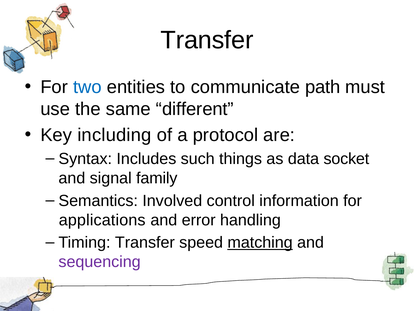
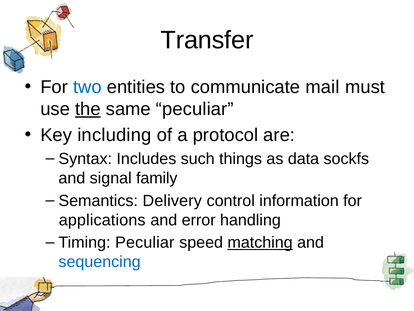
path: path -> mail (323, 87)
the underline: none -> present (88, 109)
same different: different -> peculiar (195, 109)
socket: socket -> sockfs (346, 158)
Involved: Involved -> Delivery (172, 200)
Timing Transfer: Transfer -> Peculiar (145, 242)
sequencing colour: purple -> blue (100, 262)
